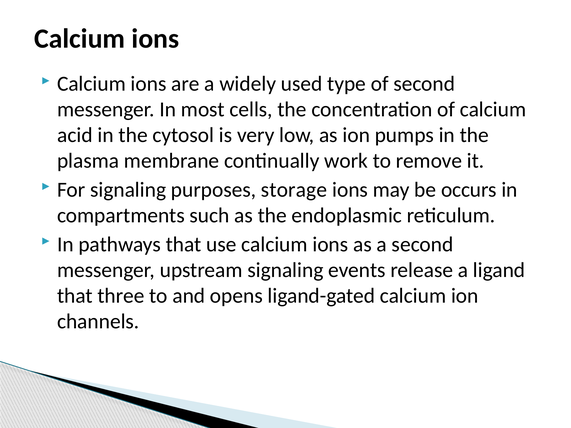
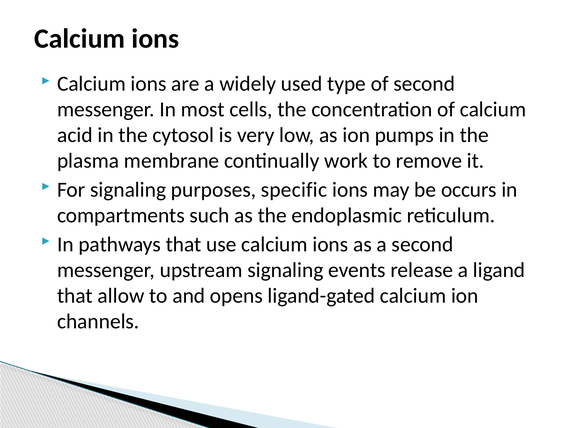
storage: storage -> specific (294, 190)
three: three -> allow (121, 296)
